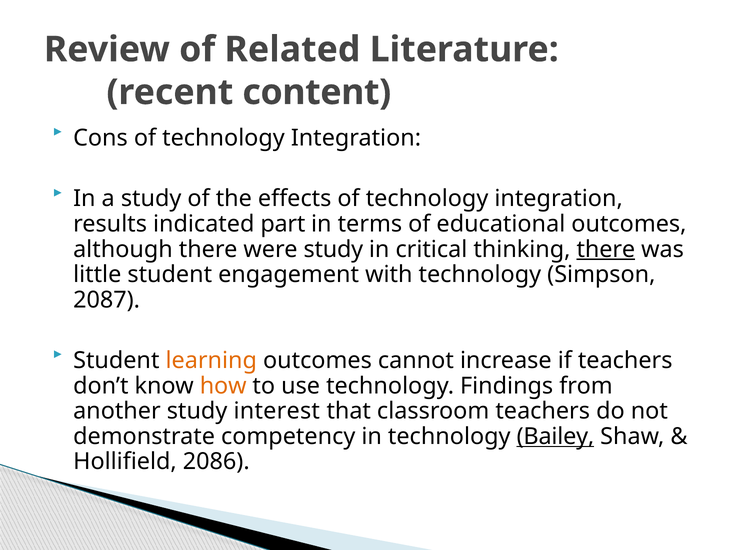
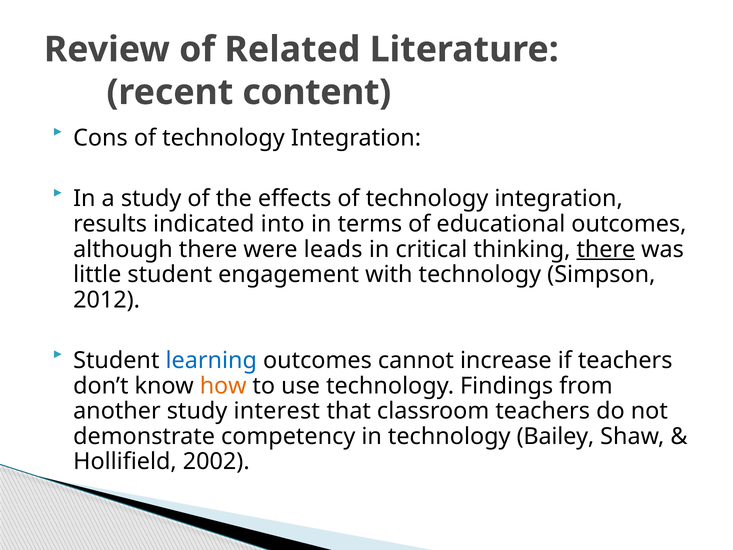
part: part -> into (283, 224)
were study: study -> leads (333, 249)
2087: 2087 -> 2012 (107, 300)
learning colour: orange -> blue (211, 360)
Bailey underline: present -> none (555, 436)
2086: 2086 -> 2002 (216, 462)
